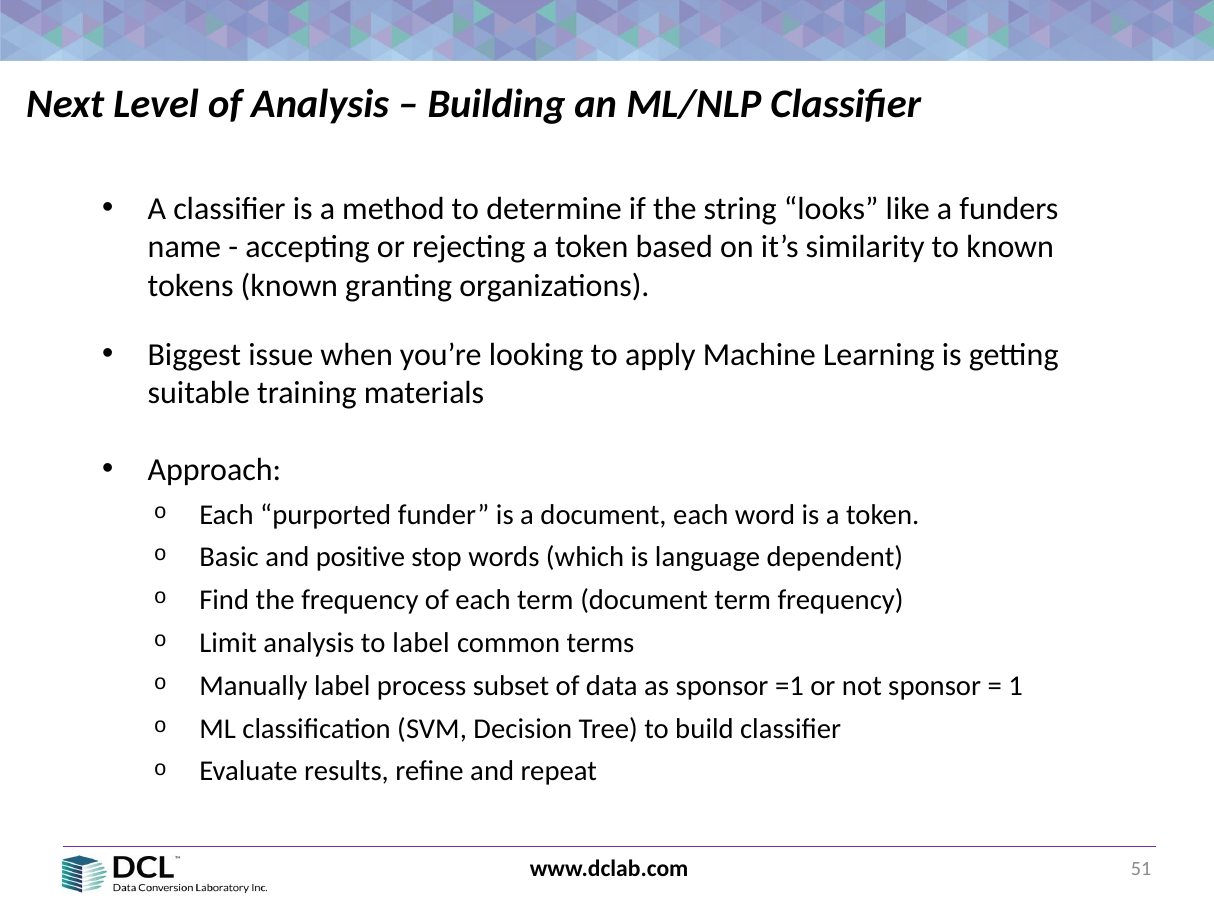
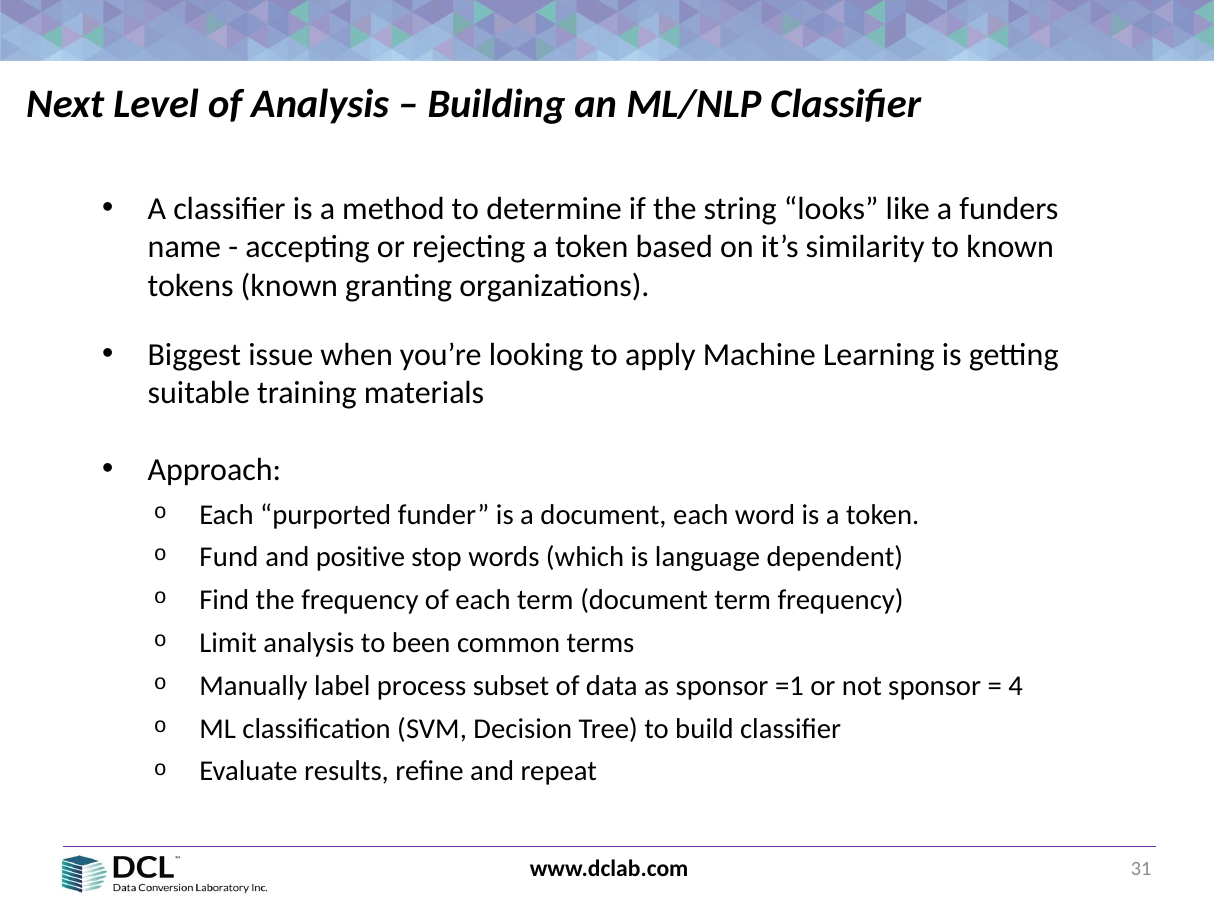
Basic: Basic -> Fund (229, 558)
to label: label -> been (421, 643)
1: 1 -> 4 (1016, 686)
51: 51 -> 31 (1141, 869)
